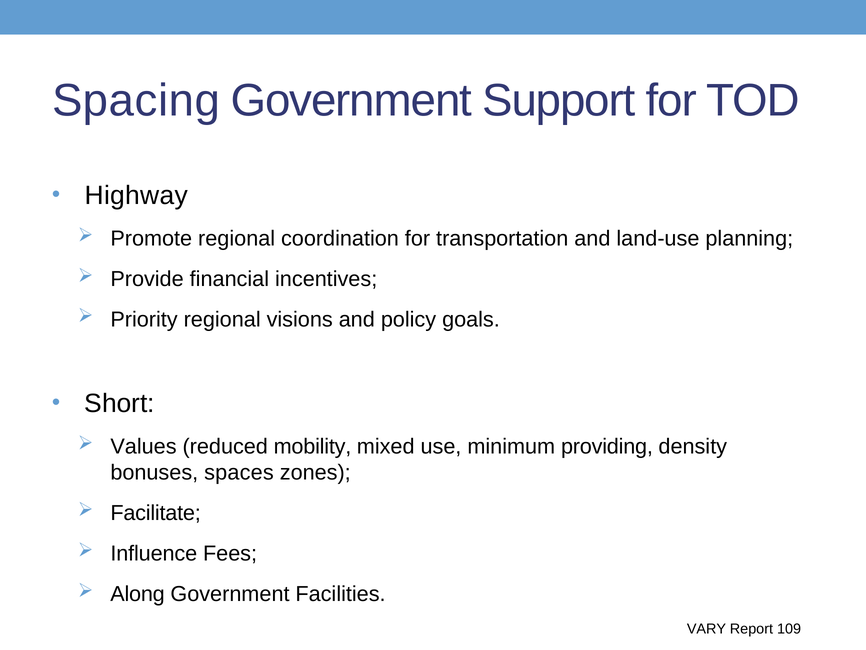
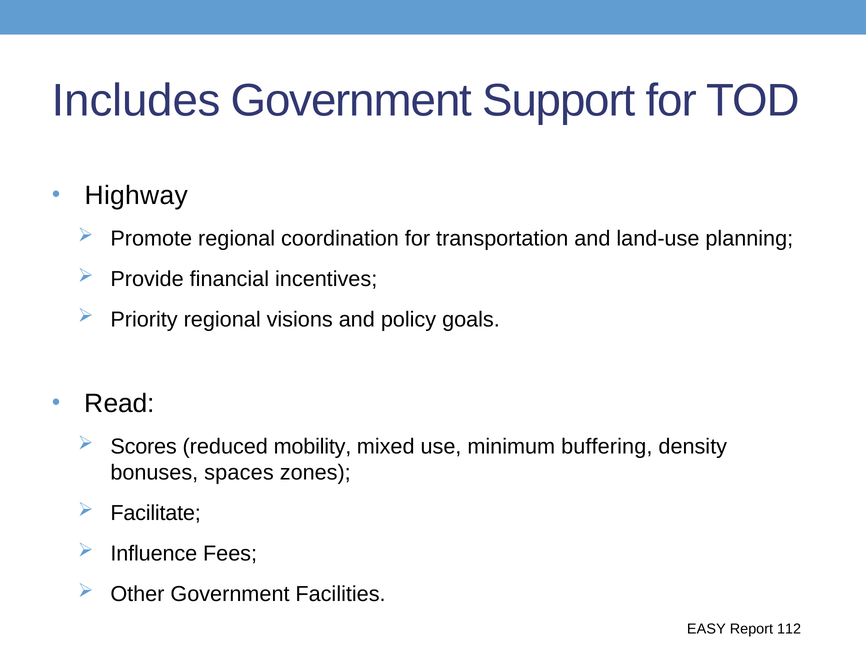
Spacing: Spacing -> Includes (136, 101)
Short: Short -> Read (120, 403)
Values: Values -> Scores (144, 446)
providing: providing -> buffering (607, 446)
Along: Along -> Other (137, 593)
VARY: VARY -> EASY (706, 628)
109: 109 -> 112 (789, 628)
